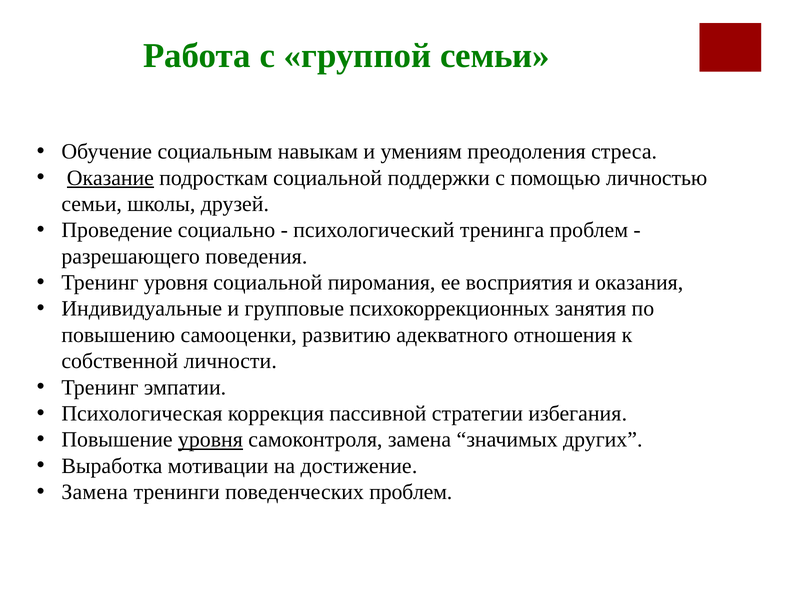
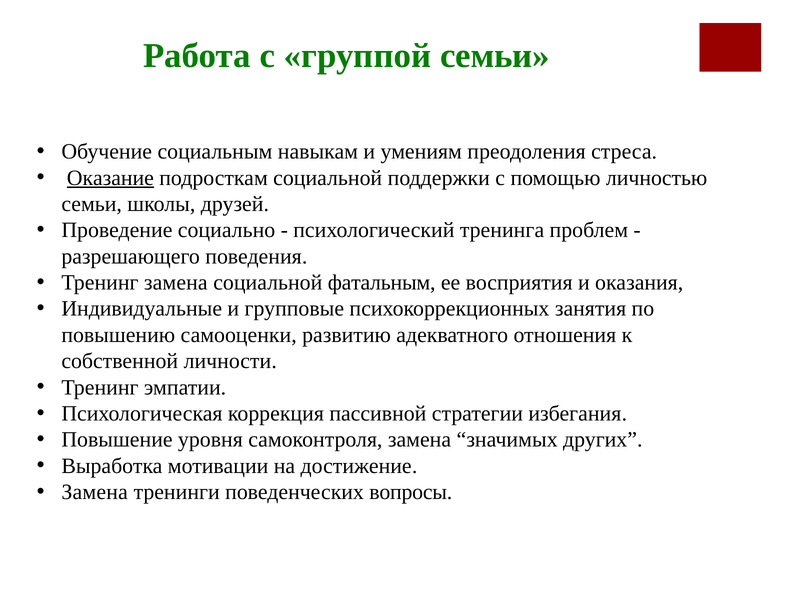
Тренинг уровня: уровня -> замена (176, 282)
пиромания: пиромания -> фатальным (382, 282)
уровня underline: present -> none (210, 440)
поведенческих проблем: проблем -> вопросы (411, 492)
